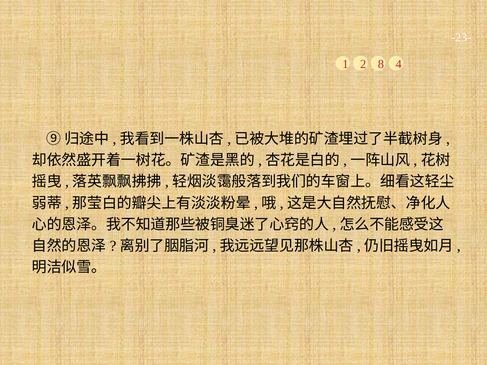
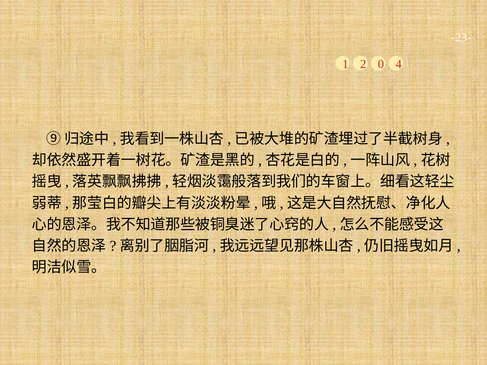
8: 8 -> 0 (381, 64)
